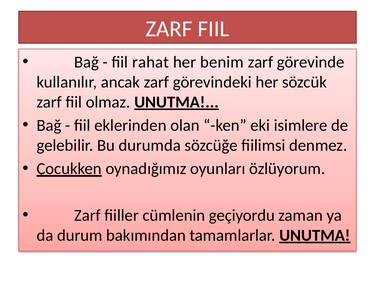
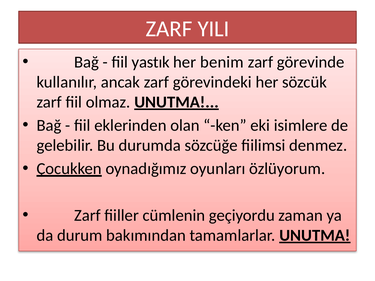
FIIL: FIIL -> YILI (214, 29)
rahat: rahat -> yastık (151, 62)
